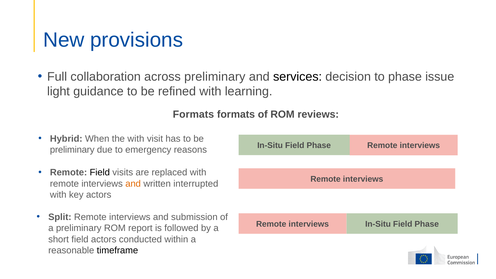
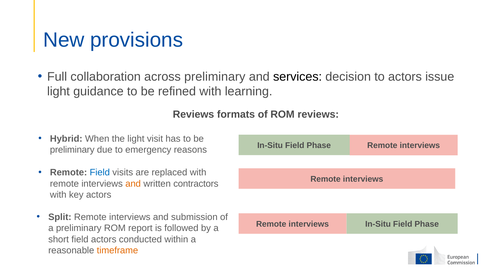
to phase: phase -> actors (405, 77)
Formats: Formats -> Reviews (193, 114)
the with: with -> light (136, 139)
Field colour: black -> blue (100, 173)
interrupted: interrupted -> contractors (196, 184)
timeframe colour: black -> orange (117, 251)
